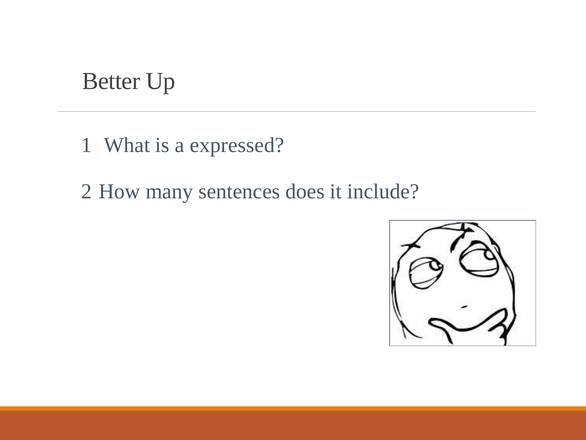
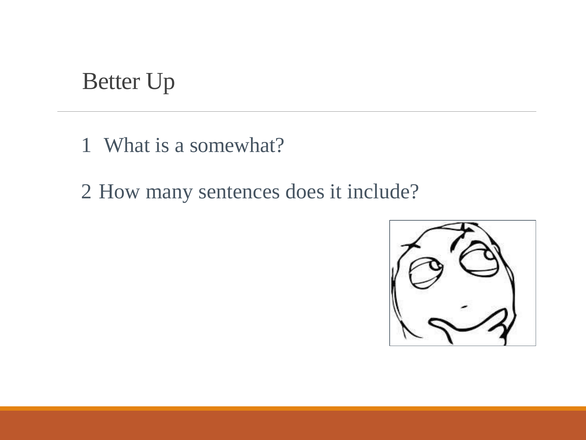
expressed: expressed -> somewhat (237, 145)
